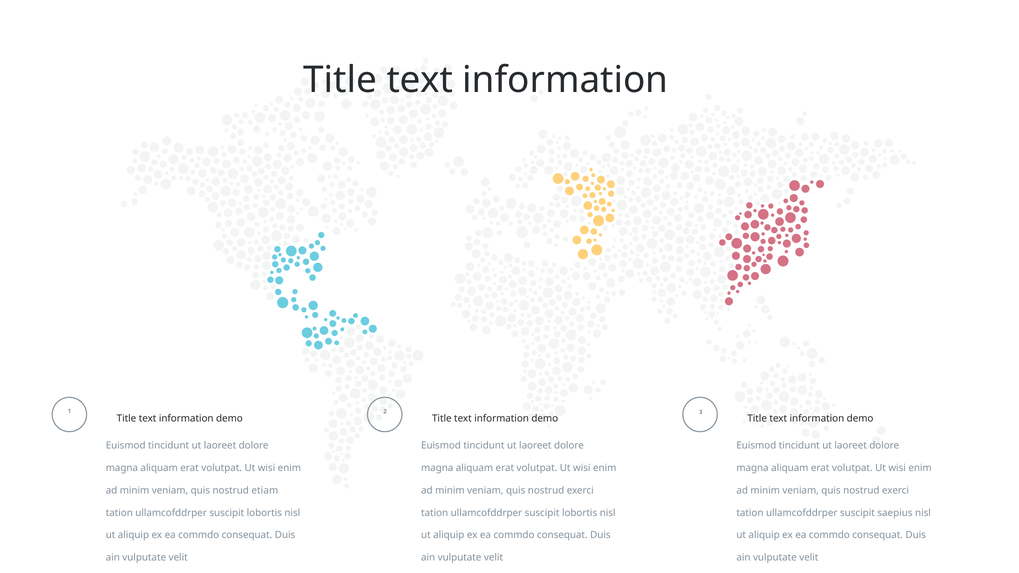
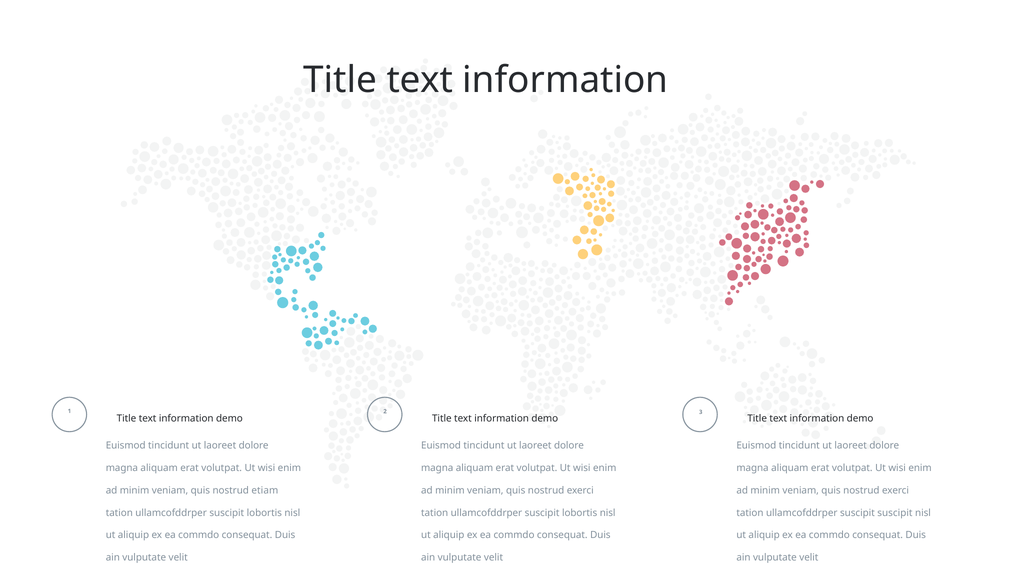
suscipit saepius: saepius -> suscipit (895, 513)
